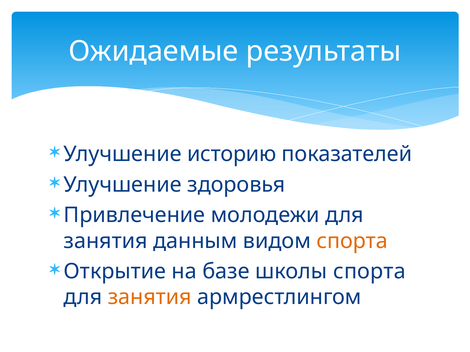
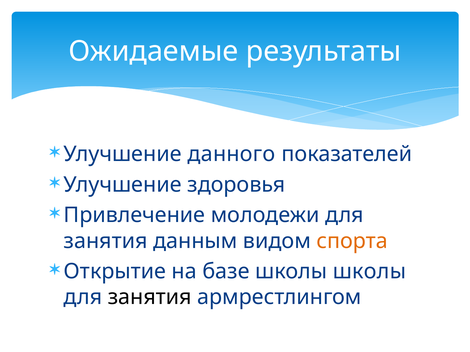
историю: историю -> данного (231, 154)
школы спорта: спорта -> школы (369, 272)
занятия colour: orange -> black (150, 298)
